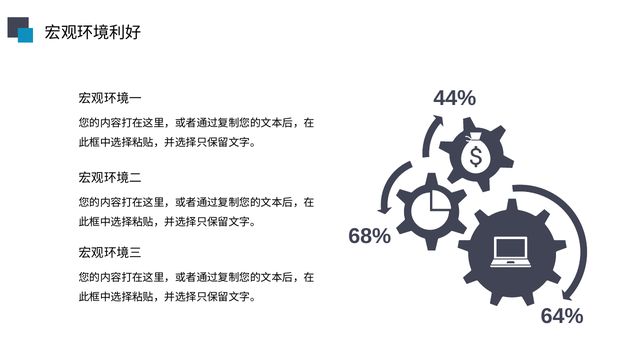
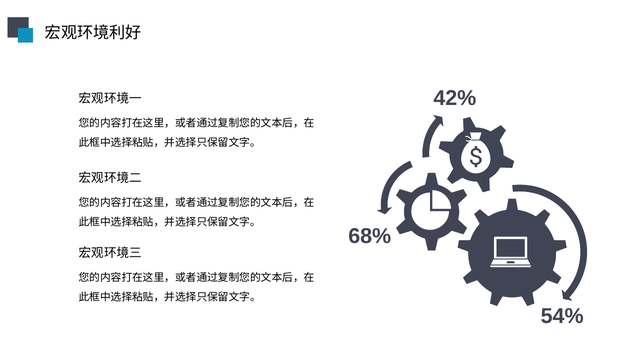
44%: 44% -> 42% (455, 98)
64%: 64% -> 54% (562, 317)
